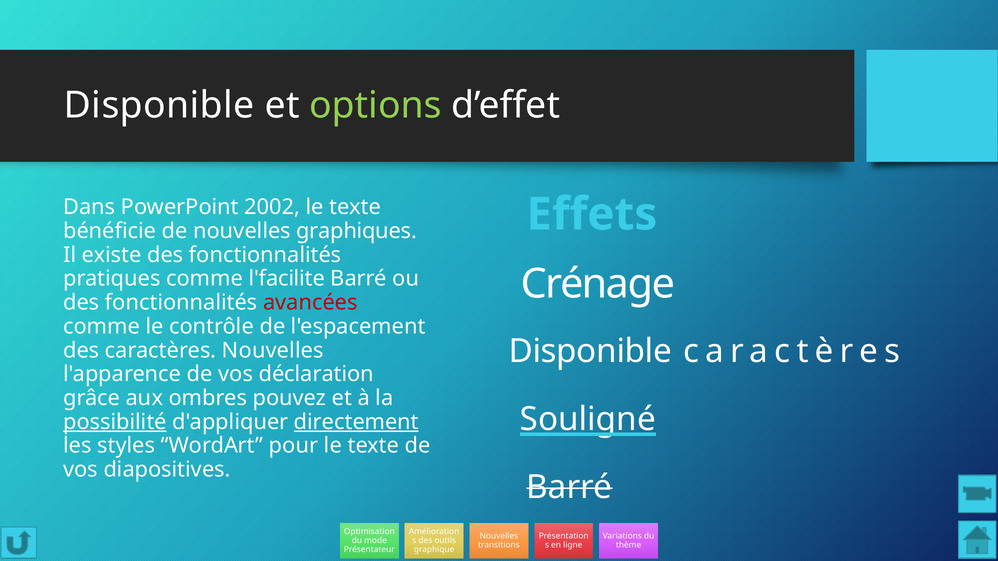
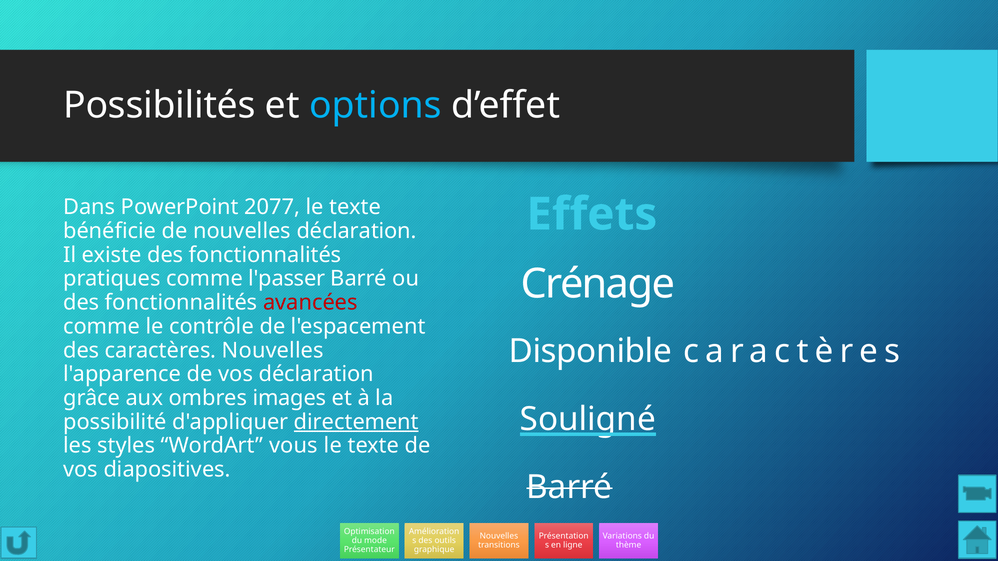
Disponible: Disponible -> Possibilités (159, 106)
options colour: light green -> light blue (375, 106)
2002: 2002 -> 2077 (272, 207)
nouvelles graphiques: graphiques -> déclaration (357, 231)
l'facilite: l'facilite -> l'passer (287, 279)
pouvez: pouvez -> images (290, 398)
possibilité underline: present -> none (115, 422)
pour: pour -> vous (293, 446)
